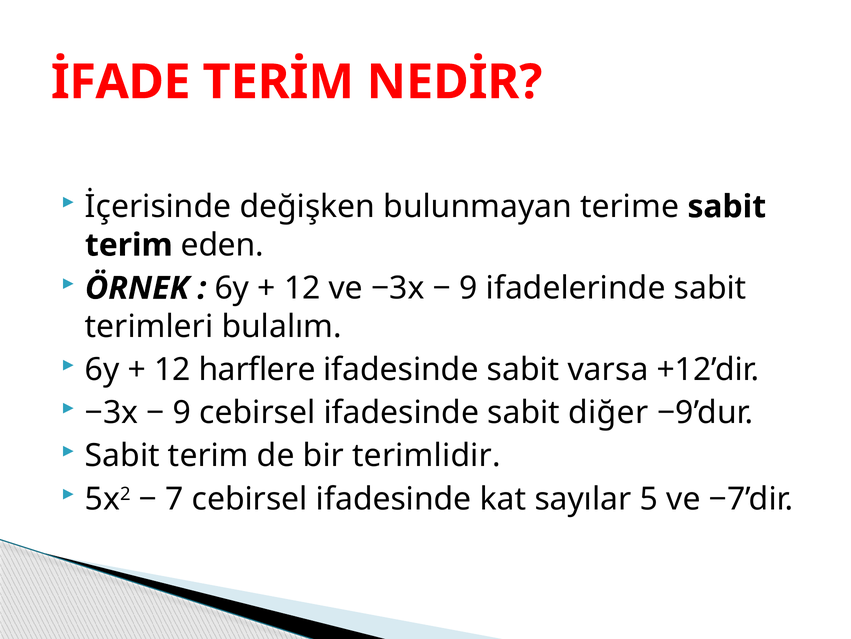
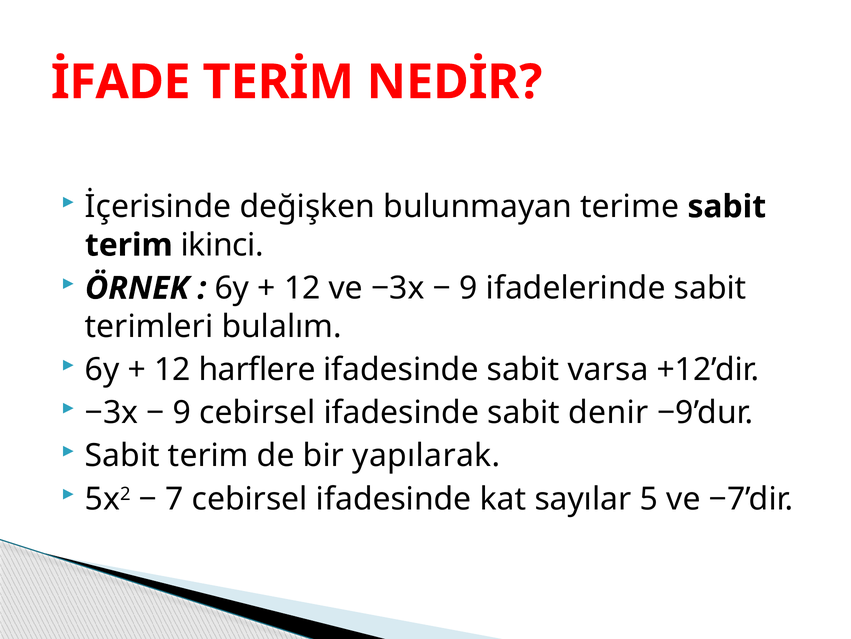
eden: eden -> ikinci (222, 245)
diğer: diğer -> denir (608, 412)
terimlidir: terimlidir -> yapılarak (426, 455)
